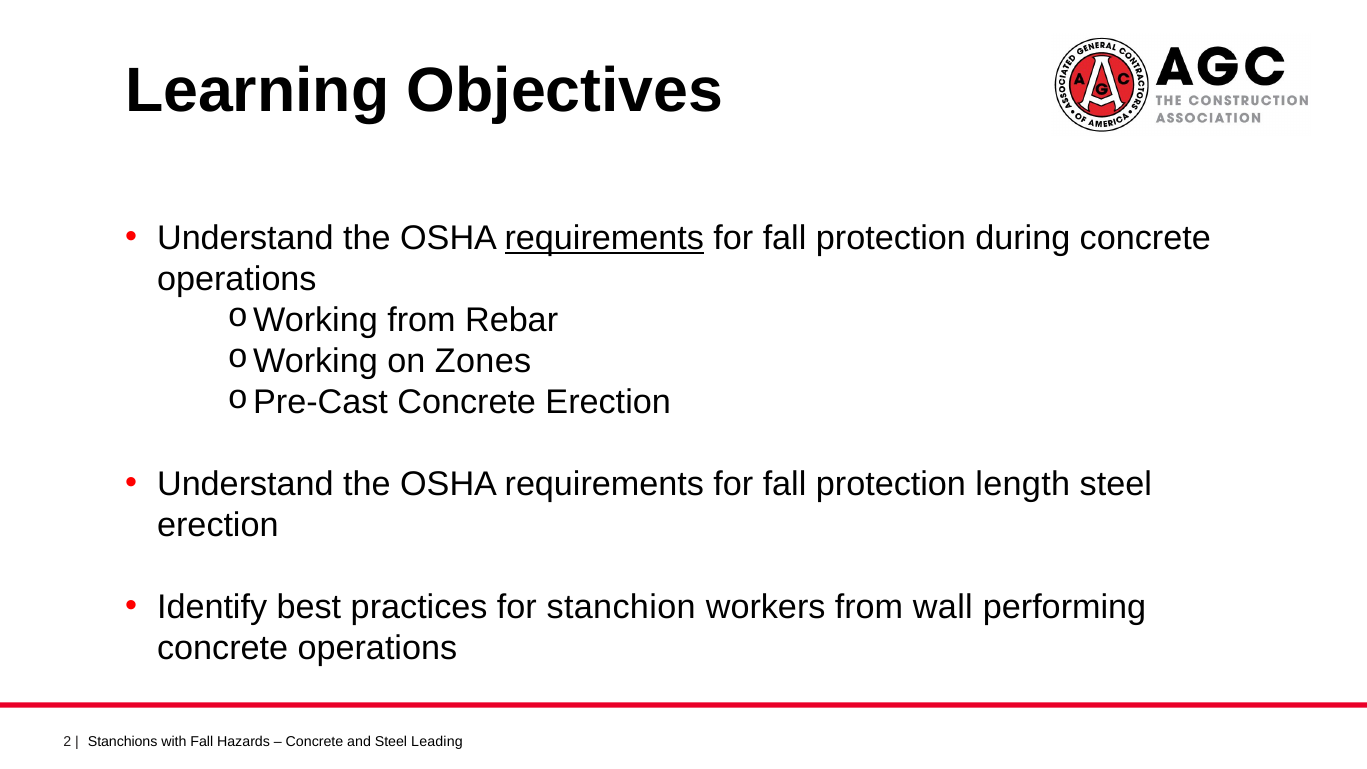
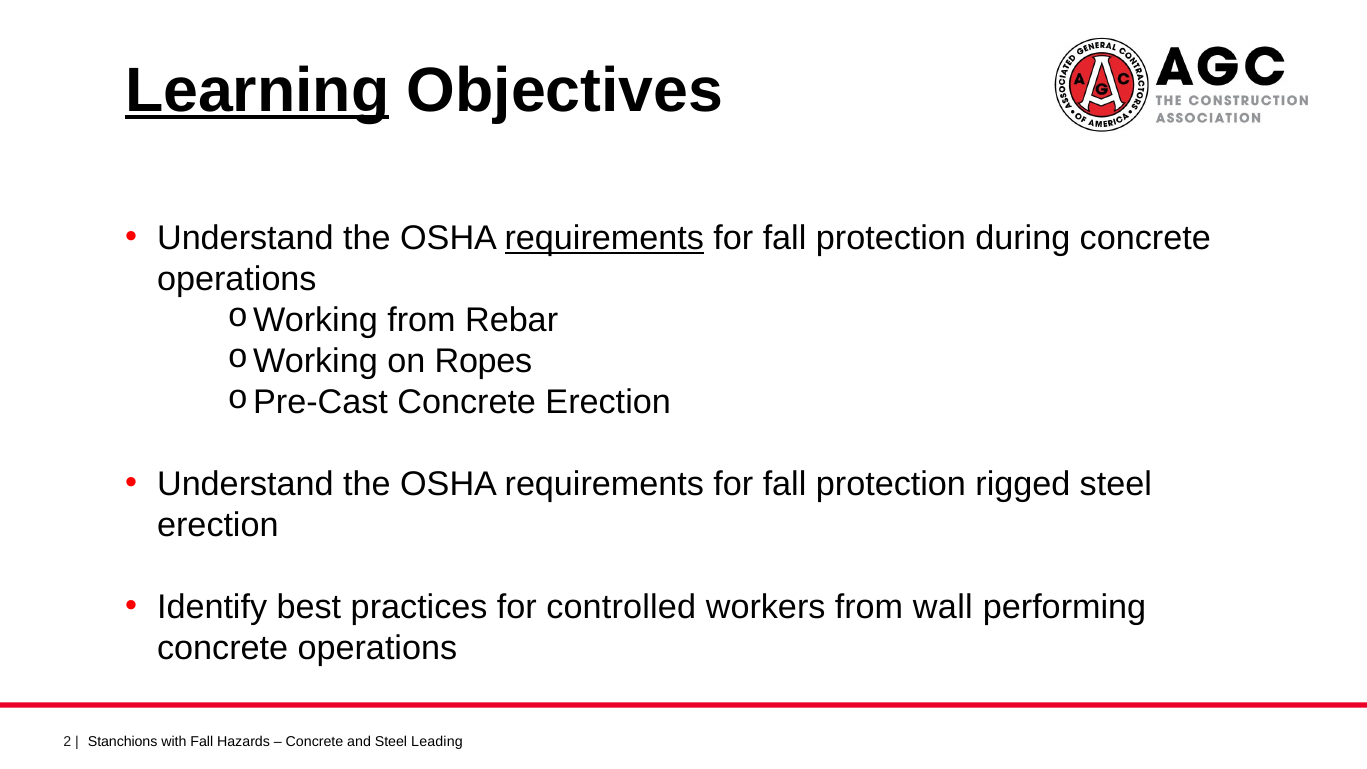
Learning underline: none -> present (257, 90)
Zones: Zones -> Ropes (483, 361)
length: length -> rigged (1023, 484)
stanchion: stanchion -> controlled (621, 607)
